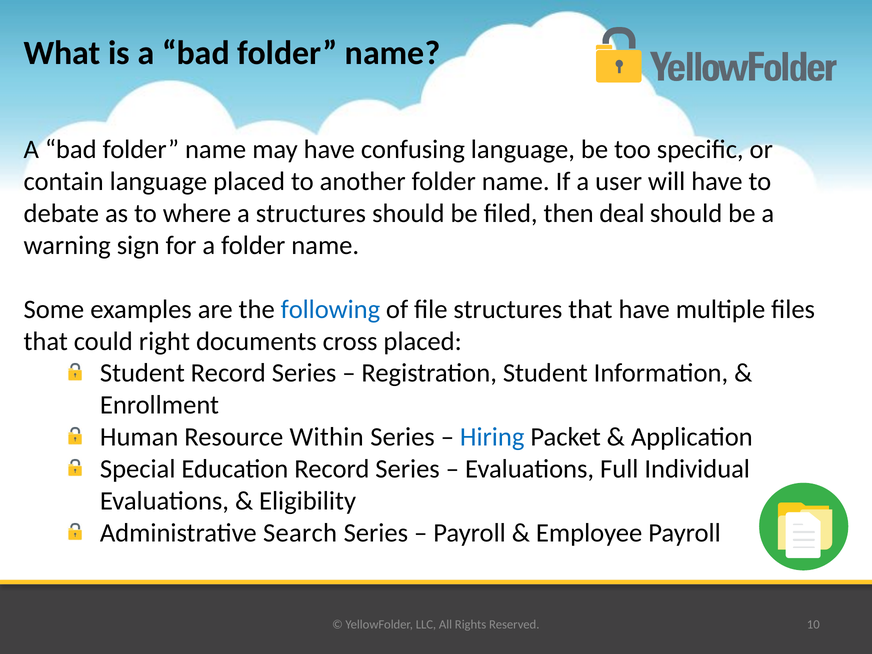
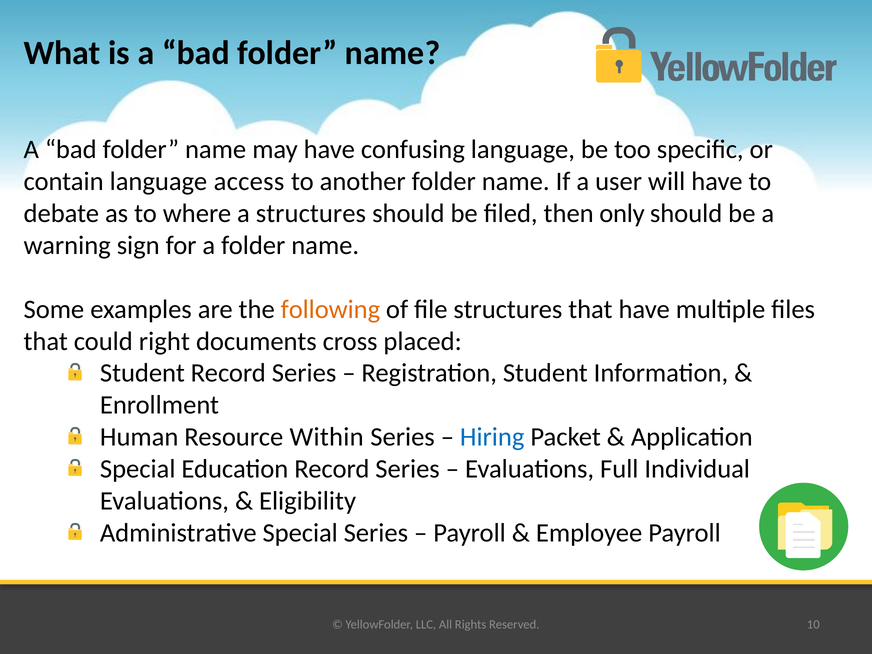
language placed: placed -> access (249, 181)
deal: deal -> only (622, 213)
following colour: blue -> orange (330, 309)
Administrative Search: Search -> Special (300, 533)
